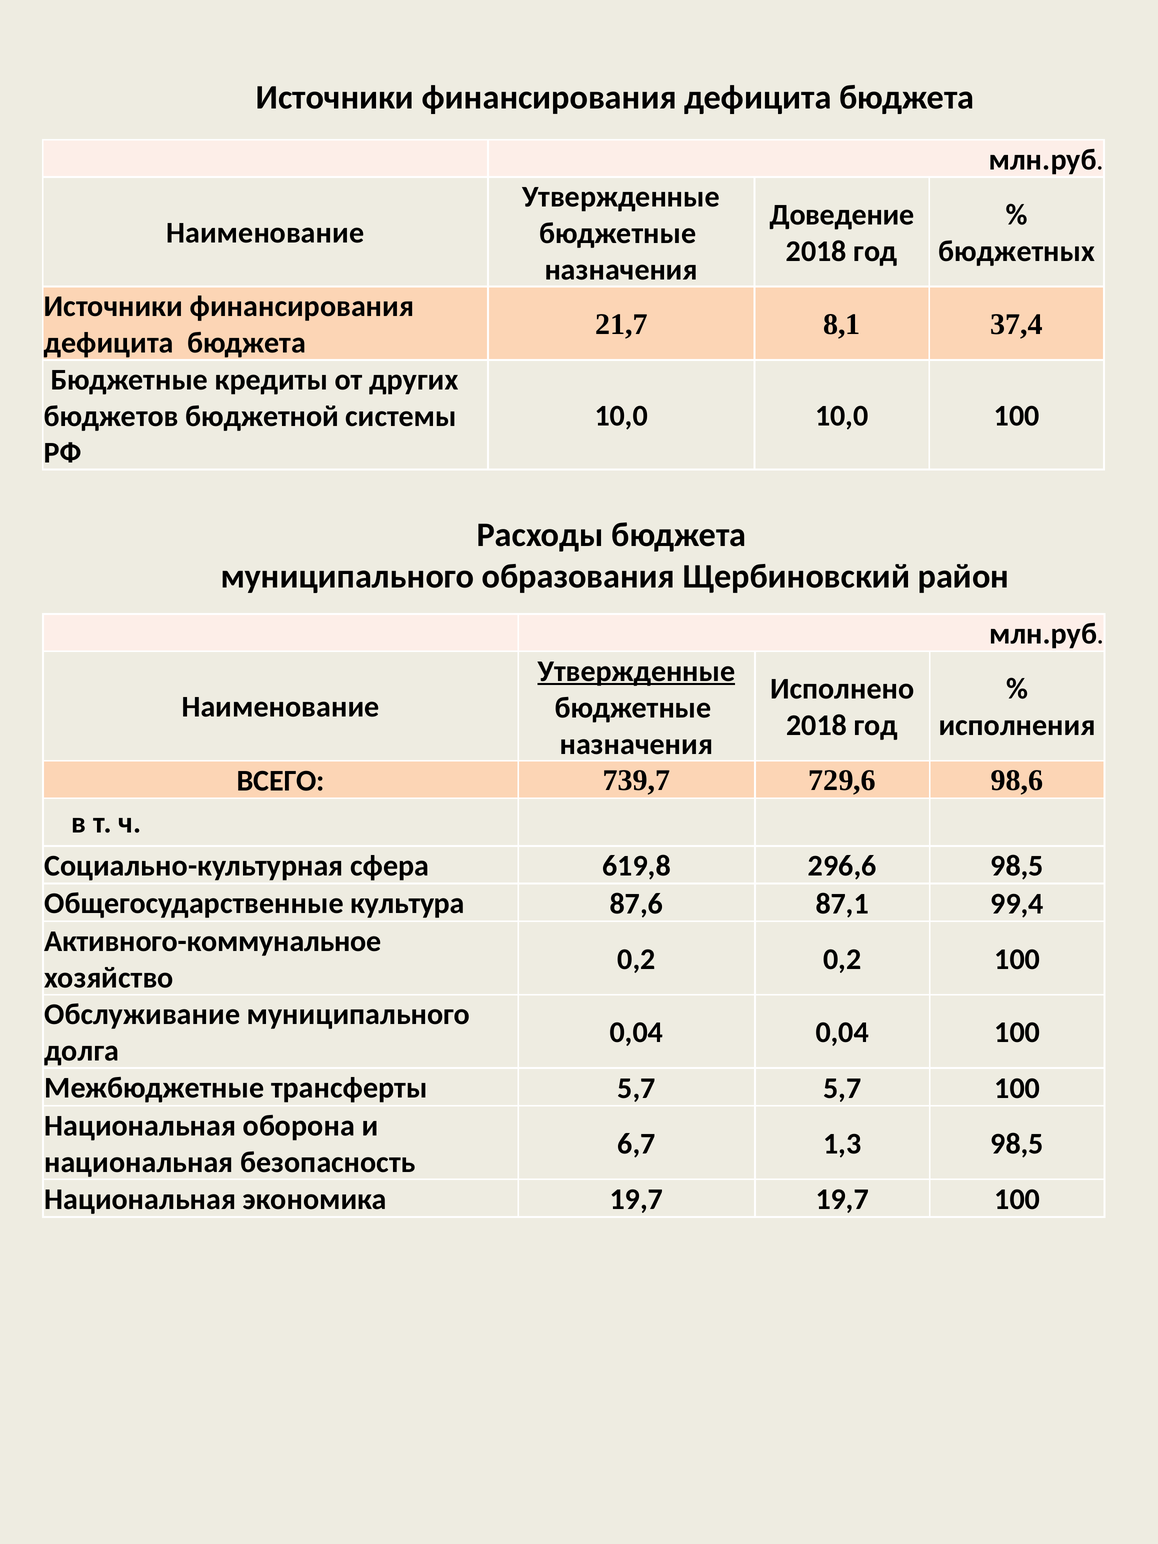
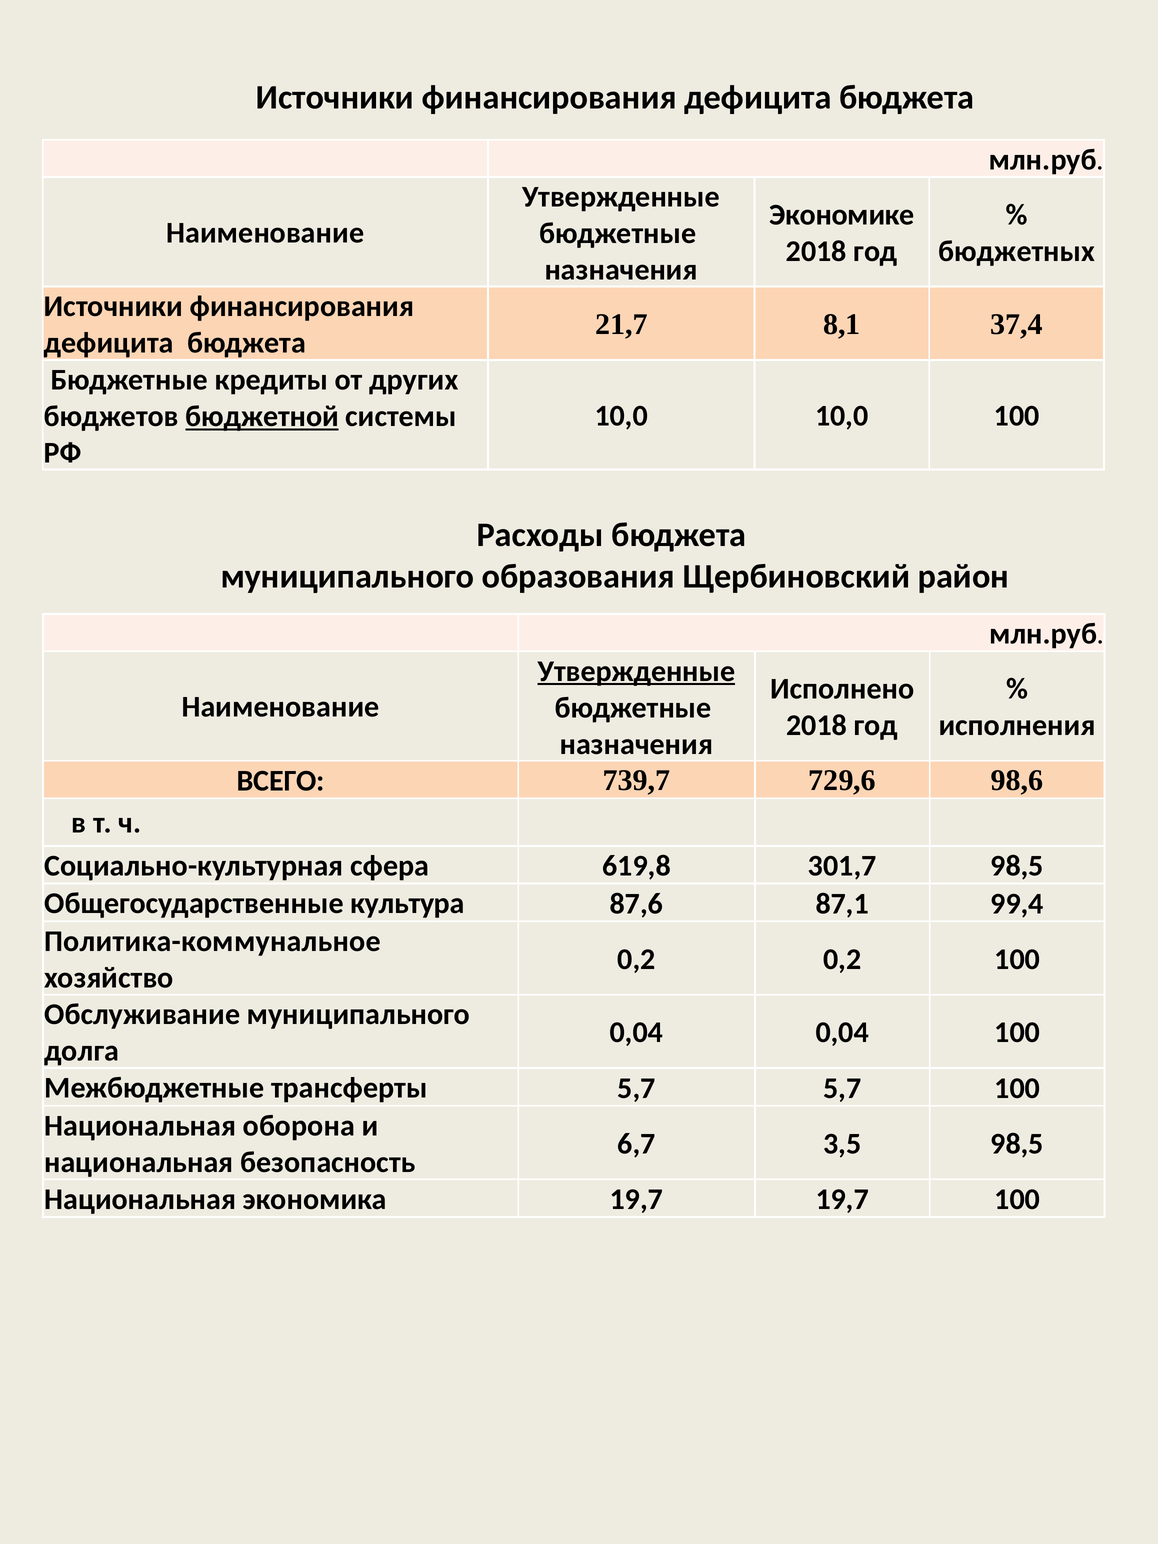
Доведение: Доведение -> Экономике (842, 215)
бюджетной underline: none -> present (262, 416)
296,6: 296,6 -> 301,7 (842, 866)
Активного-коммунальное: Активного-коммунальное -> Политика-коммунальное (213, 941)
1,3: 1,3 -> 3,5 (842, 1144)
